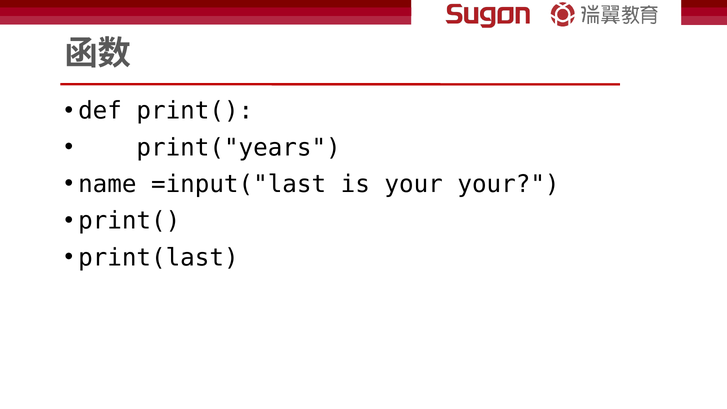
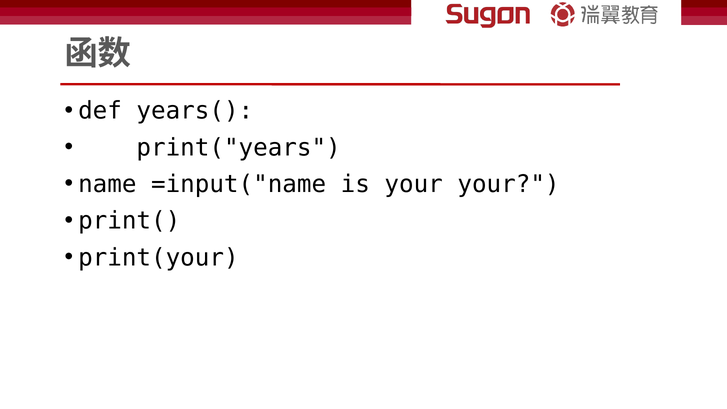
def print(: print( -> years( (195, 111)
=input("last: =input("last -> =input("name (239, 184)
print(last: print(last -> print(your (158, 258)
